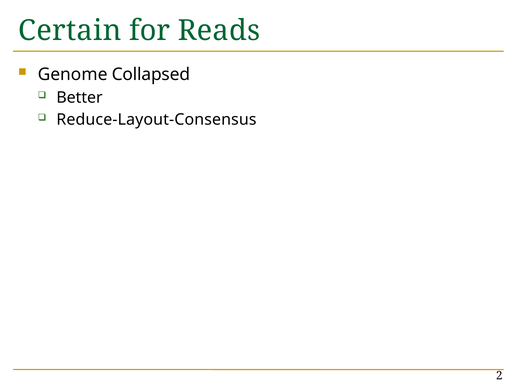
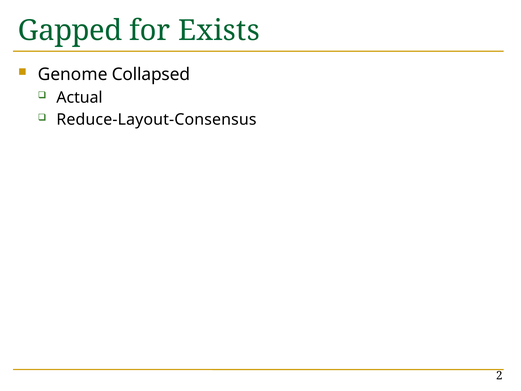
Certain: Certain -> Gapped (70, 31)
Reads: Reads -> Exists (219, 31)
Better: Better -> Actual (80, 97)
